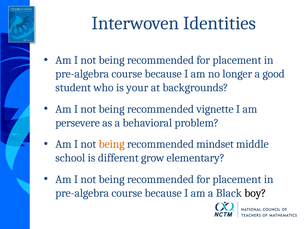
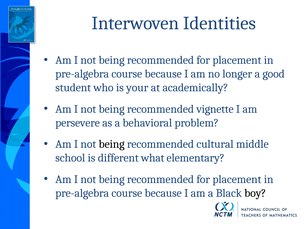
backgrounds: backgrounds -> academically (195, 88)
being colour: orange -> black (112, 144)
mindset: mindset -> cultural (215, 144)
grow: grow -> what (153, 158)
